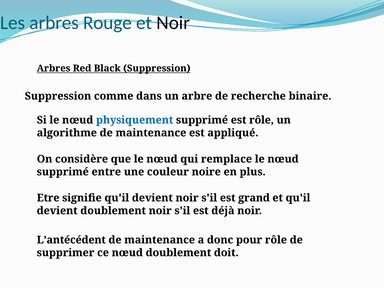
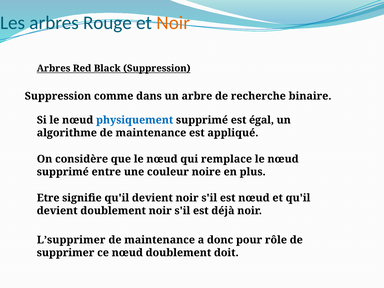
Noir colour: black -> orange (173, 23)
est rôle: rôle -> égal (262, 120)
est grand: grand -> nœud (254, 198)
L’antécédent: L’antécédent -> L’supprimer (71, 240)
